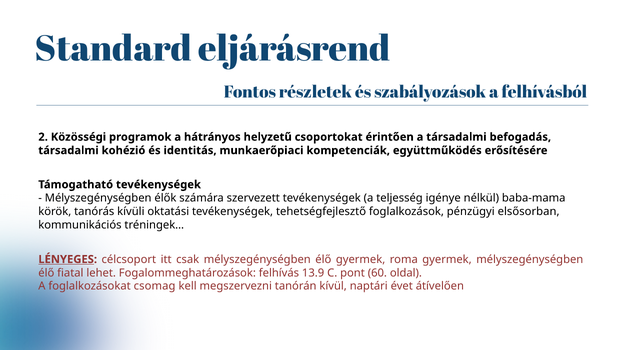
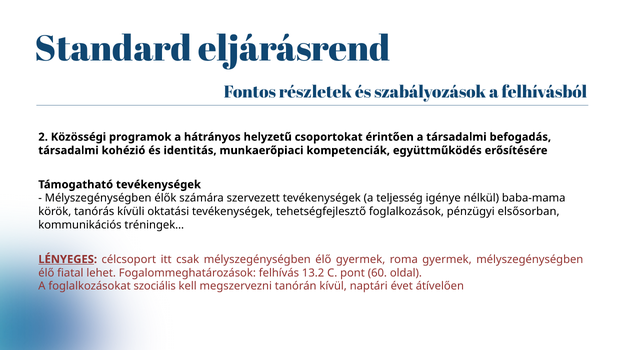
13.9: 13.9 -> 13.2 (313, 273)
csomag: csomag -> szociális (155, 286)
